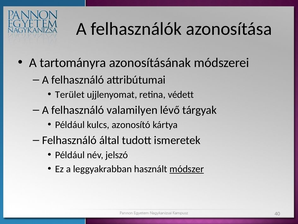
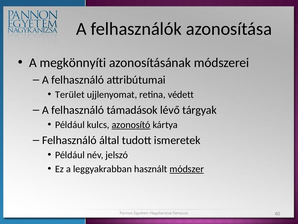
tartományra: tartományra -> megkönnyíti (73, 63)
valamilyen: valamilyen -> támadások (132, 110)
azonosító underline: none -> present (131, 125)
